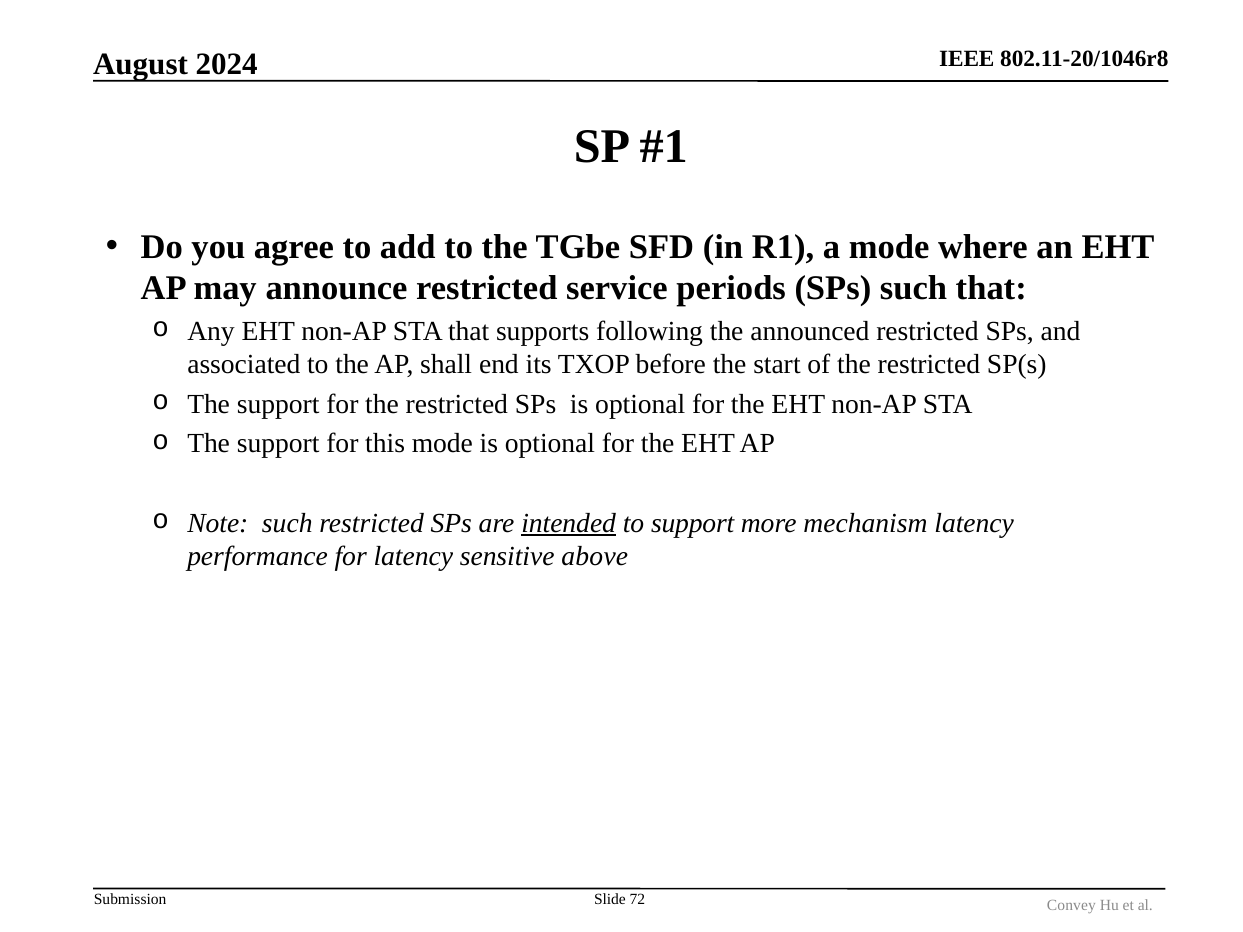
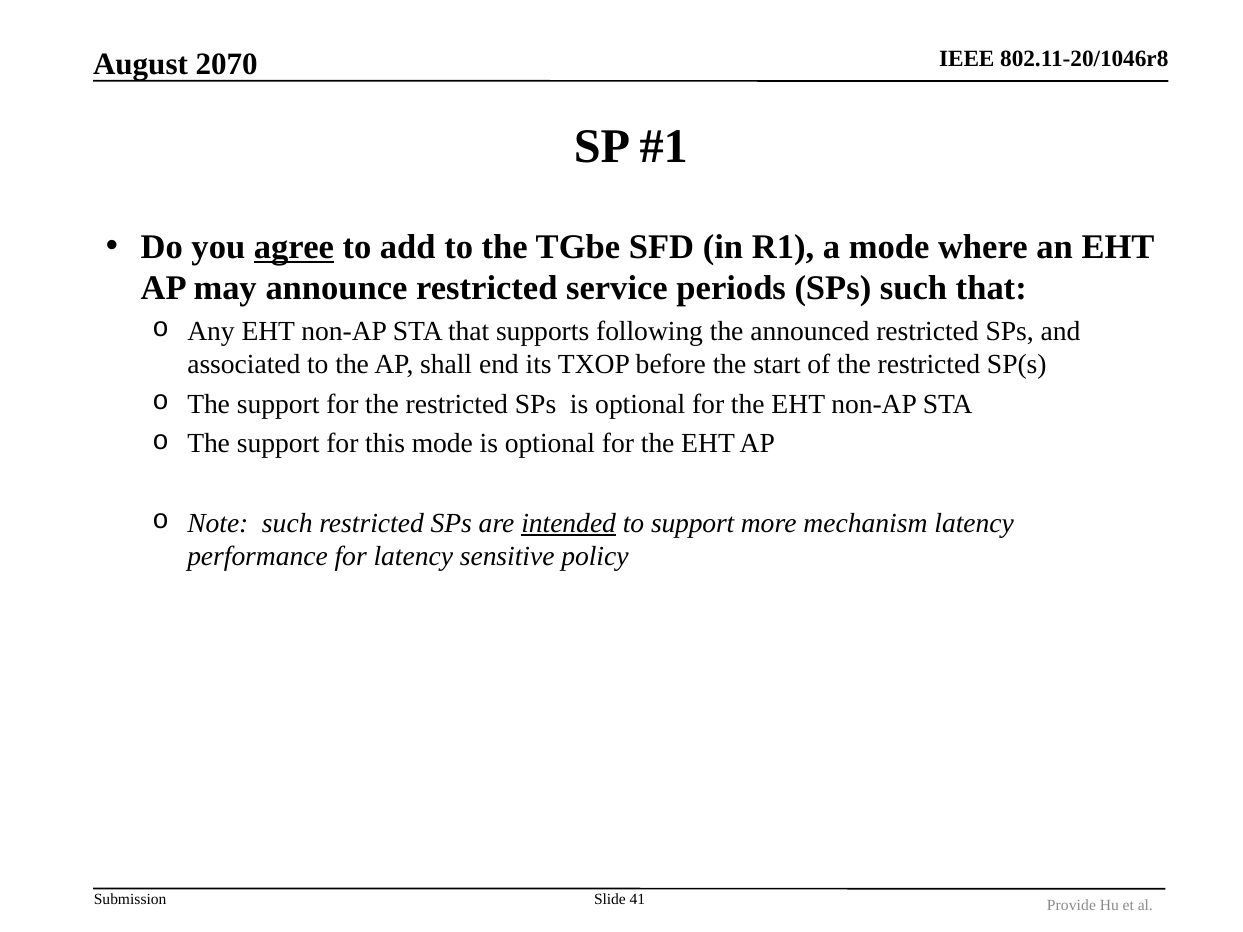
2024: 2024 -> 2070 (227, 64)
agree underline: none -> present (294, 247)
above: above -> policy (595, 556)
72: 72 -> 41 (637, 899)
Convey: Convey -> Provide (1071, 905)
